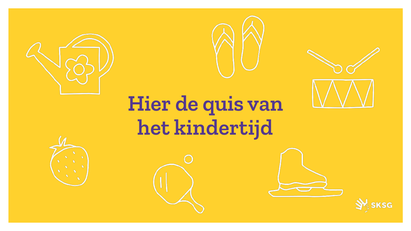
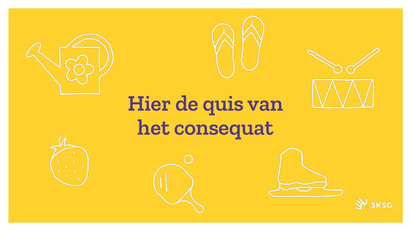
kindertijd: kindertijd -> consequat (224, 127)
